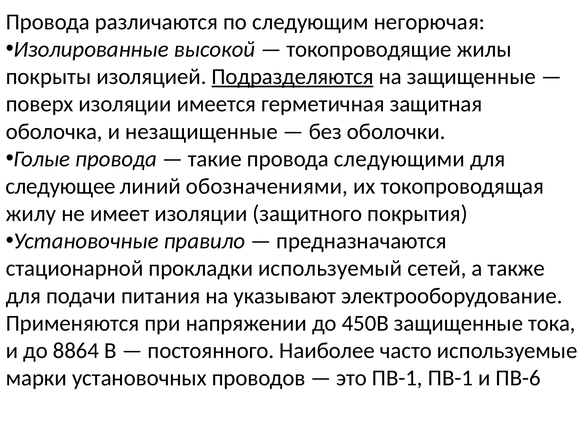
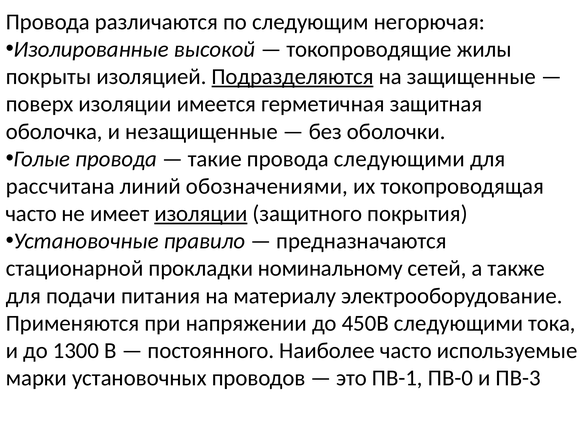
следующее: следующее -> рассчитана (60, 186)
жилу: жилу -> часто (31, 214)
изоляции underline: none -> present (201, 214)
используемый: используемый -> номинальному (330, 269)
указывают: указывают -> материалу (285, 296)
450В защищенные: защищенные -> следующими (459, 323)
8864: 8864 -> 1300 (76, 351)
ПВ-1 ПВ-1: ПВ-1 -> ПВ-0 (450, 378)
ПВ-6: ПВ-6 -> ПВ-3 (518, 378)
